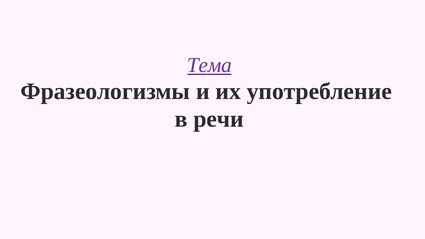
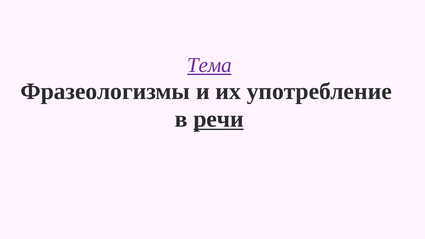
речи underline: none -> present (219, 119)
